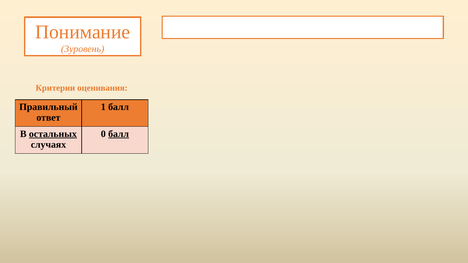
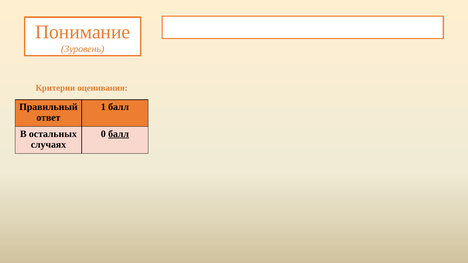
остальных underline: present -> none (53, 134)
